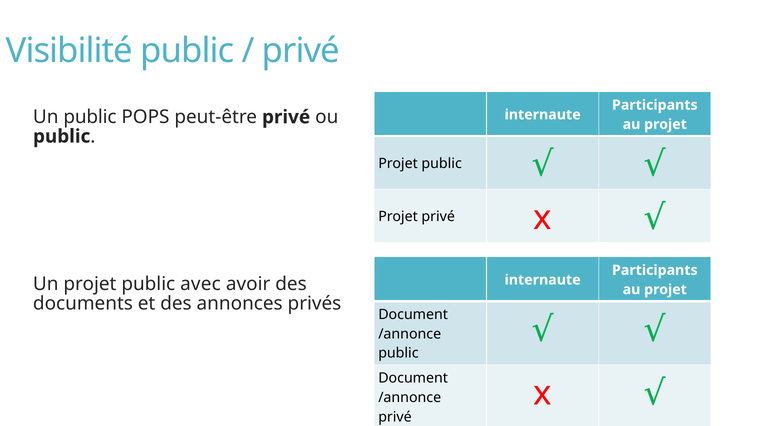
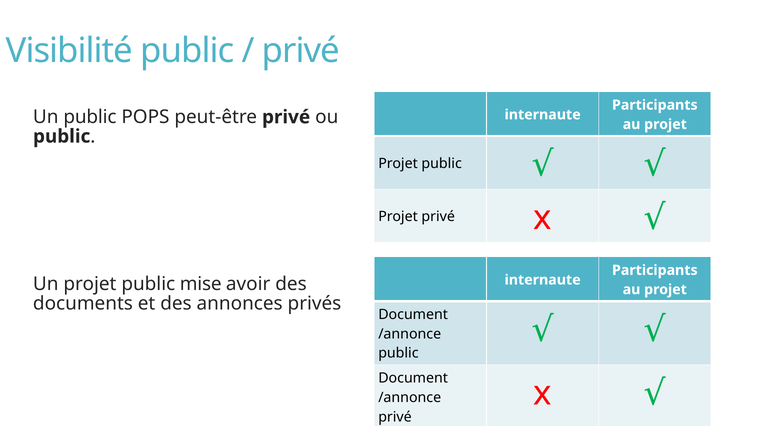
avec: avec -> mise (201, 284)
